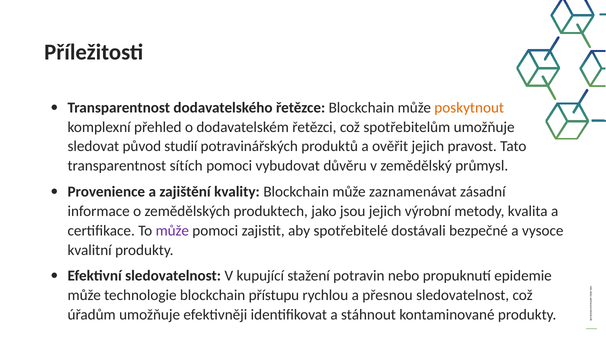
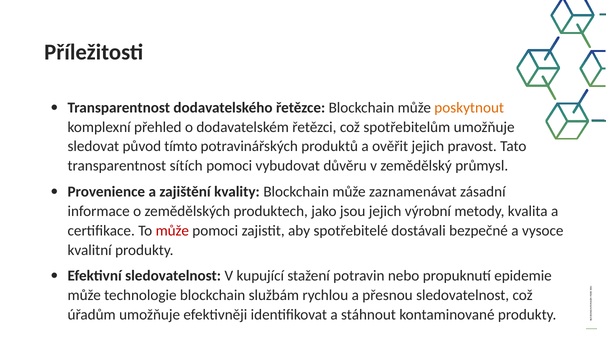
studií: studií -> tímto (181, 146)
může colour: purple -> red (172, 231)
přístupu: přístupu -> službám (274, 295)
